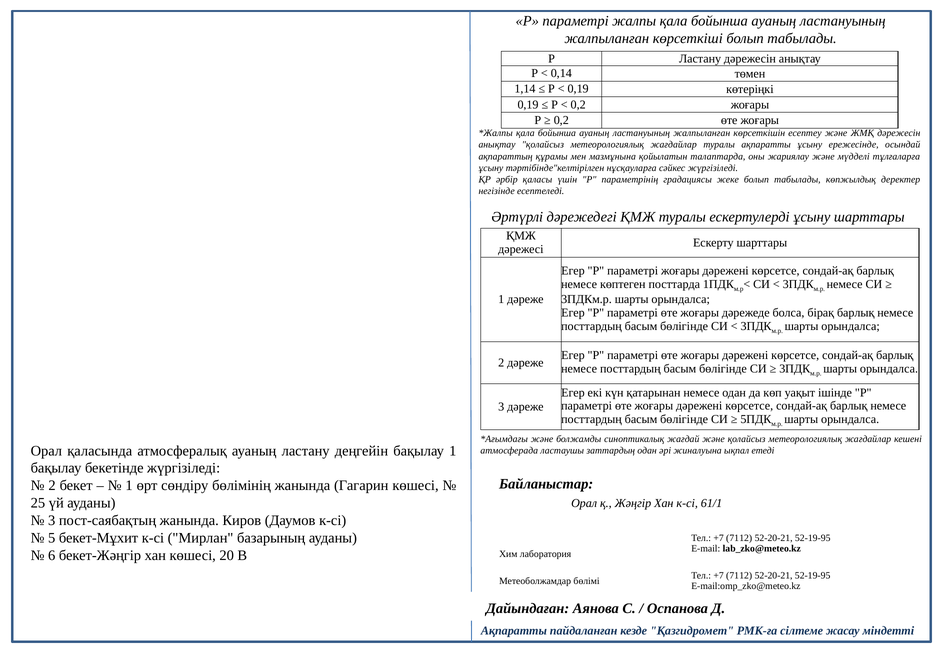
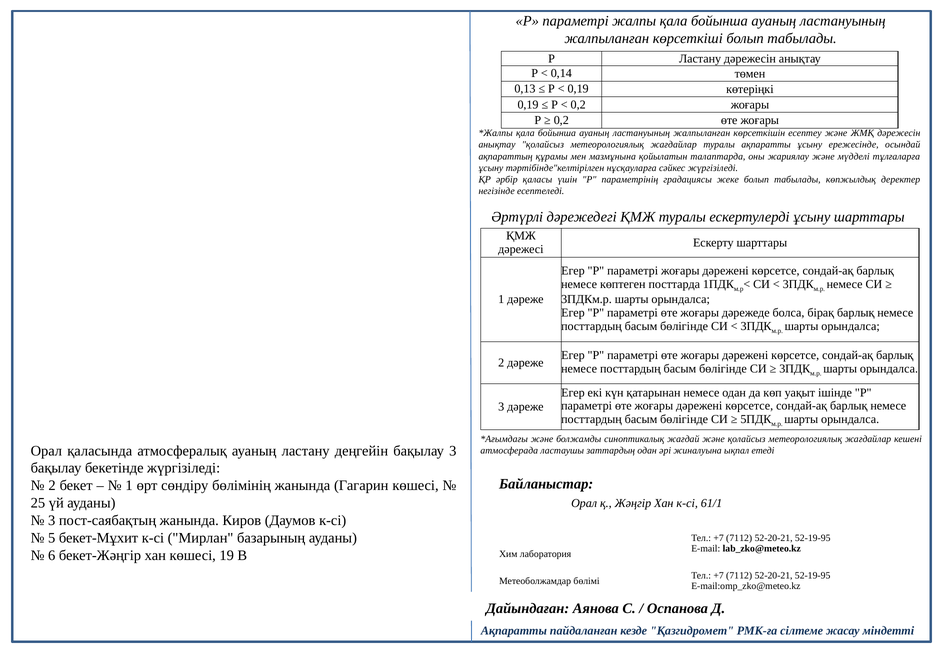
1,14: 1,14 -> 0,13 (525, 89)
бақылау 1: 1 -> 3 (453, 451)
20: 20 -> 19 (227, 555)
